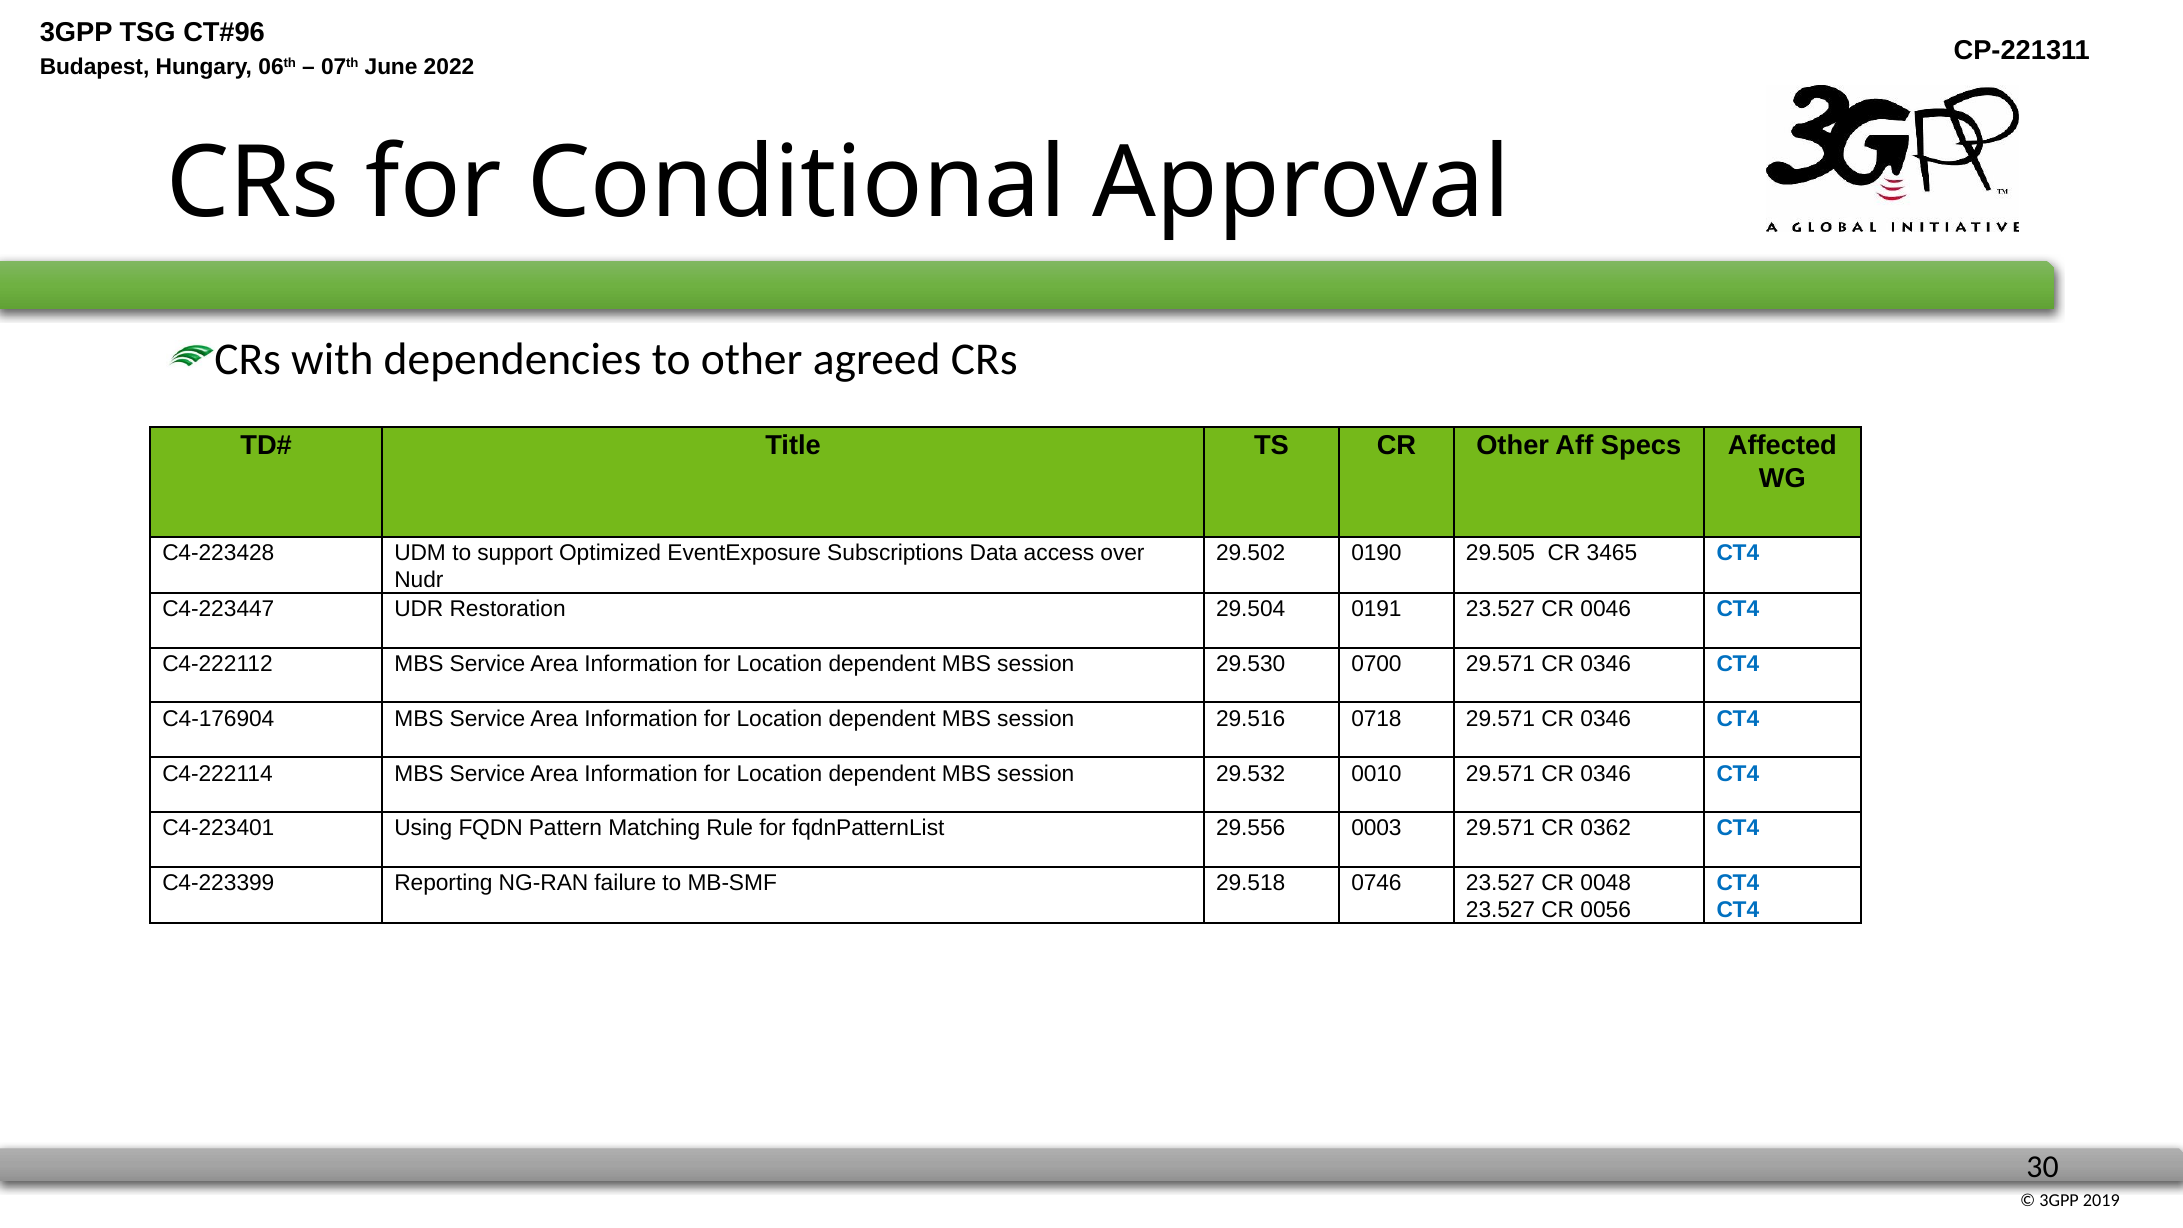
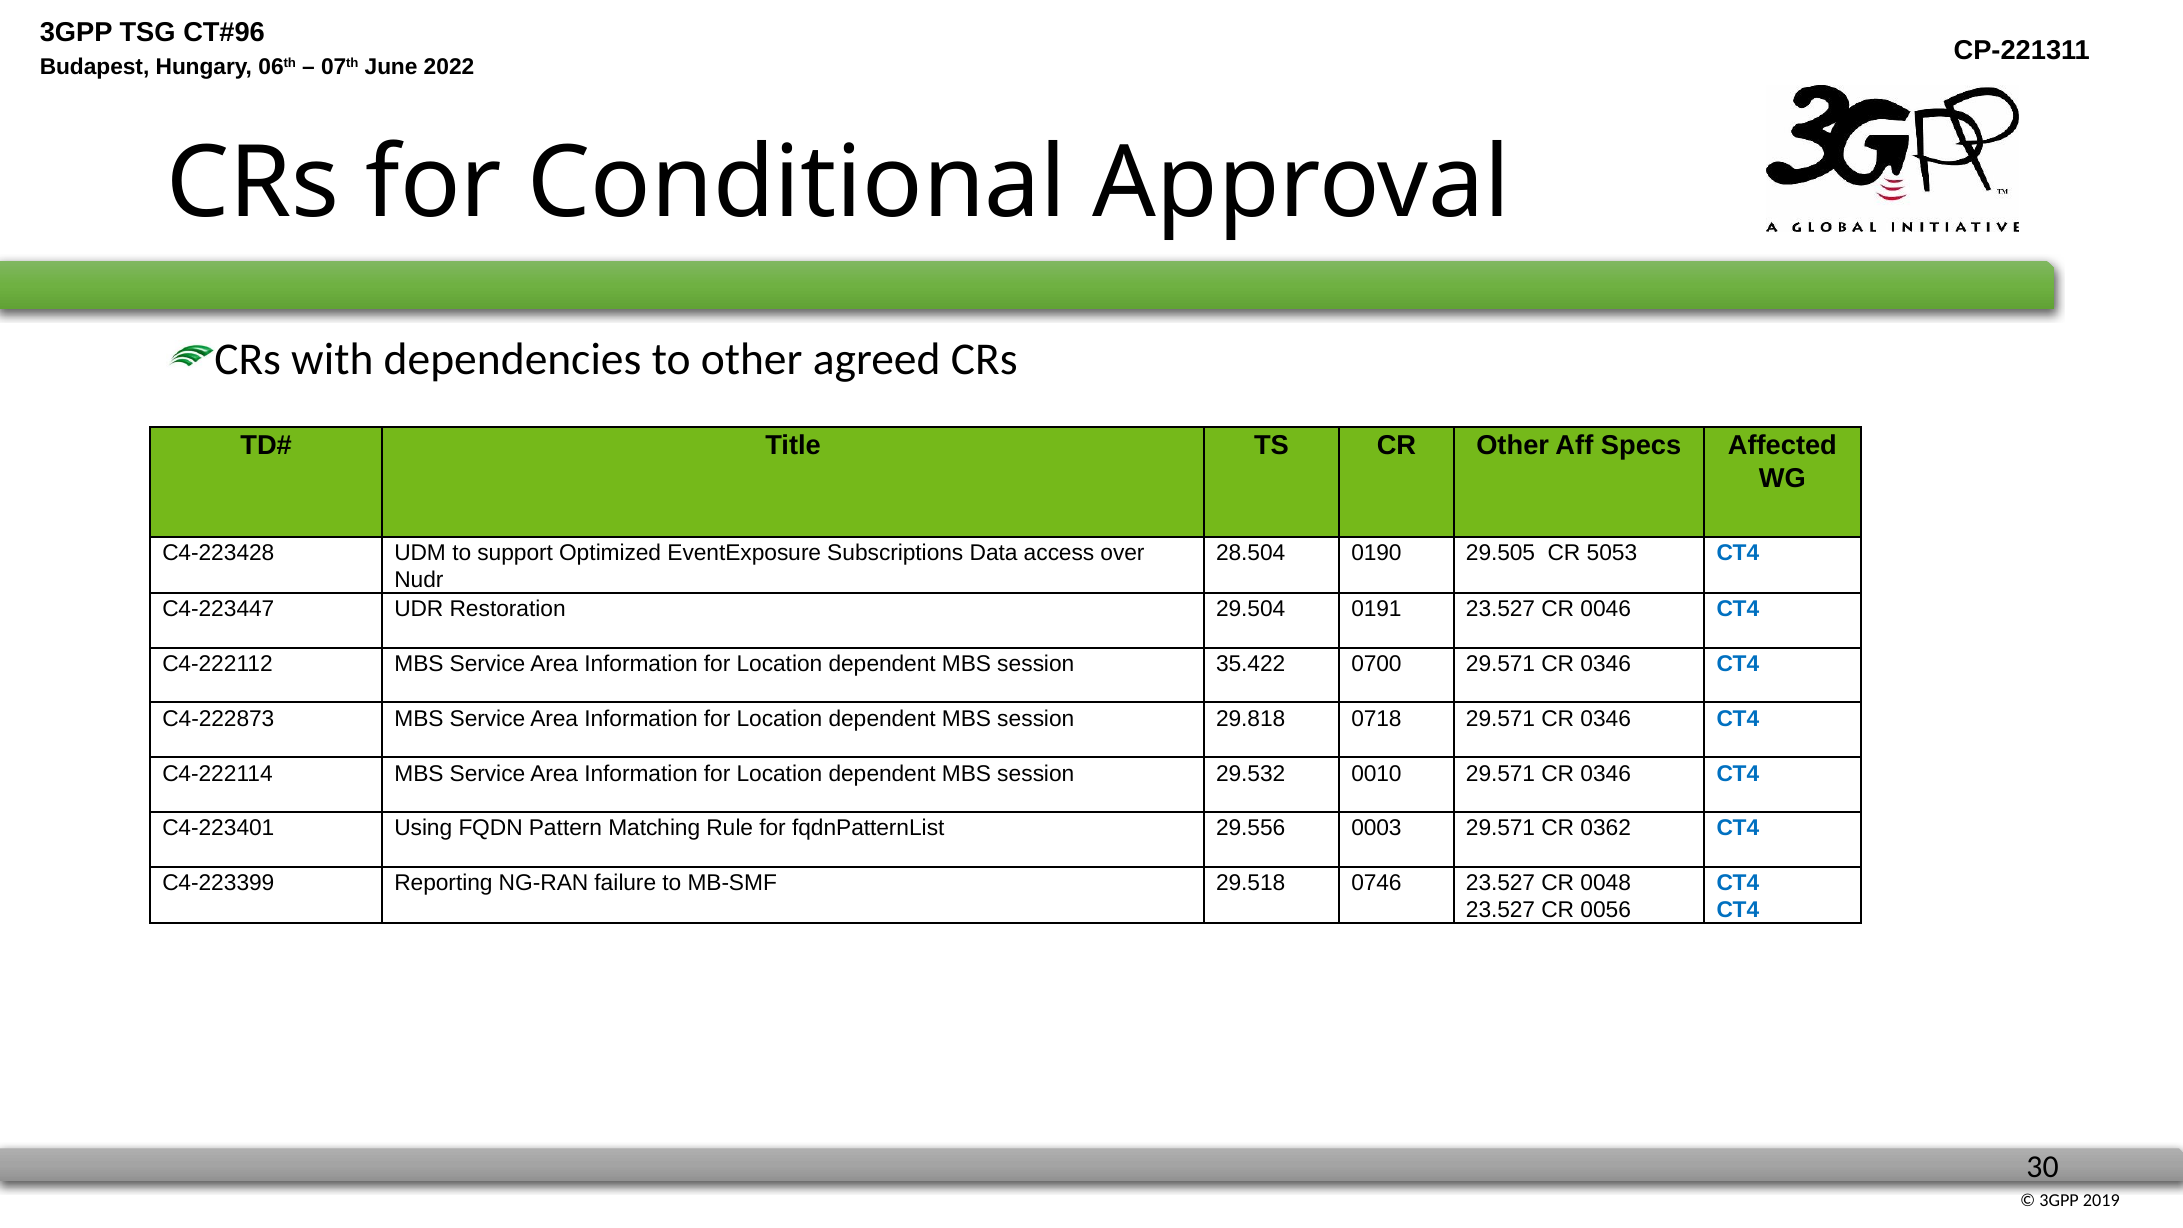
29.502: 29.502 -> 28.504 (1251, 553)
3465: 3465 -> 5053 (1612, 553)
29.530: 29.530 -> 35.422 (1251, 664)
C4-176904: C4-176904 -> C4-222873 (218, 719)
29.516: 29.516 -> 29.818 (1251, 719)
